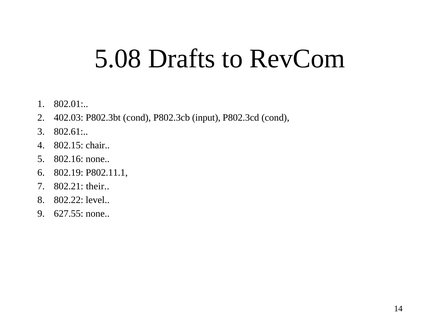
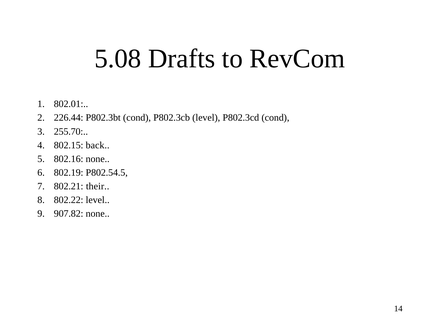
402.03: 402.03 -> 226.44 (69, 118)
P802.3cb input: input -> level (206, 118)
802.61: 802.61 -> 255.70 (71, 131)
chair: chair -> back (98, 145)
P802.11.1: P802.11.1 -> P802.54.5 (107, 172)
627.55: 627.55 -> 907.82 (69, 214)
